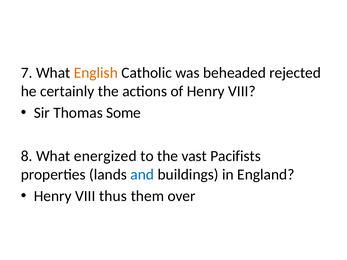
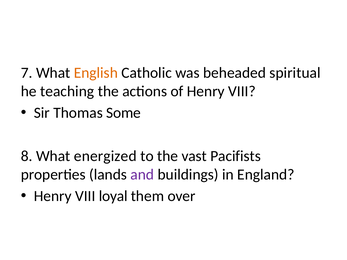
rejected: rejected -> spiritual (295, 73)
certainly: certainly -> teaching (67, 91)
and colour: blue -> purple (142, 175)
thus: thus -> loyal (113, 196)
